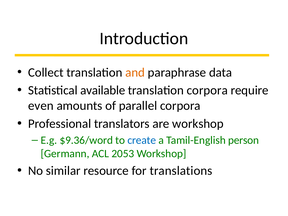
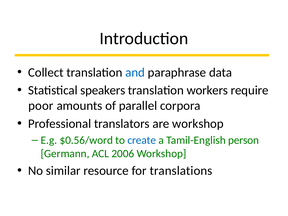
and colour: orange -> blue (135, 72)
available: available -> speakers (103, 90)
translation corpora: corpora -> workers (207, 90)
even: even -> poor (41, 106)
$9.36/word: $9.36/word -> $0.56/word (86, 140)
2053: 2053 -> 2006 (123, 154)
